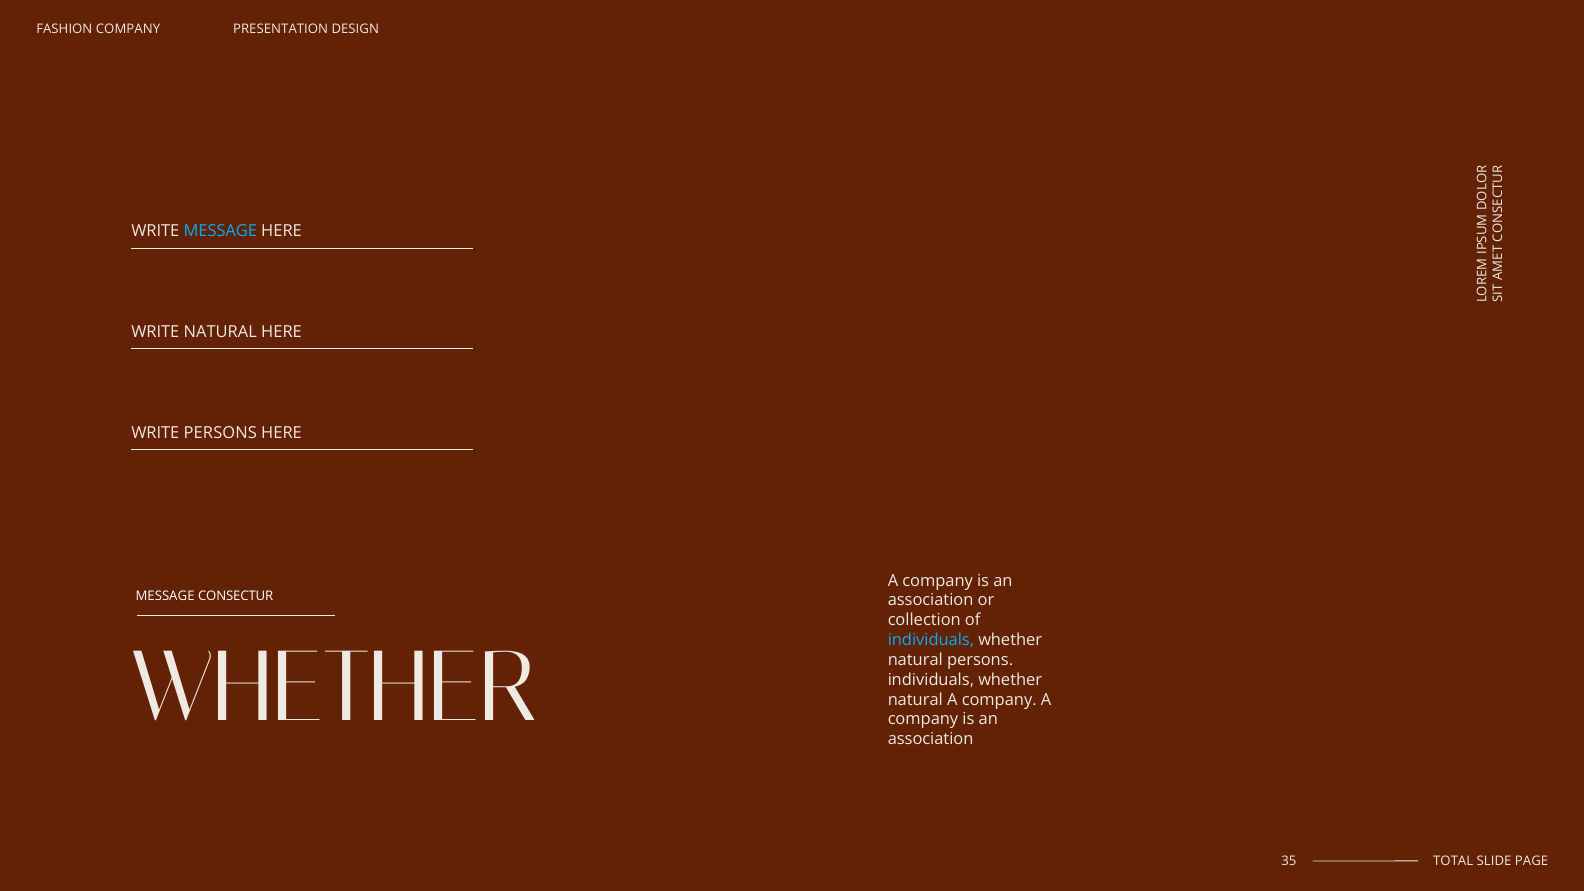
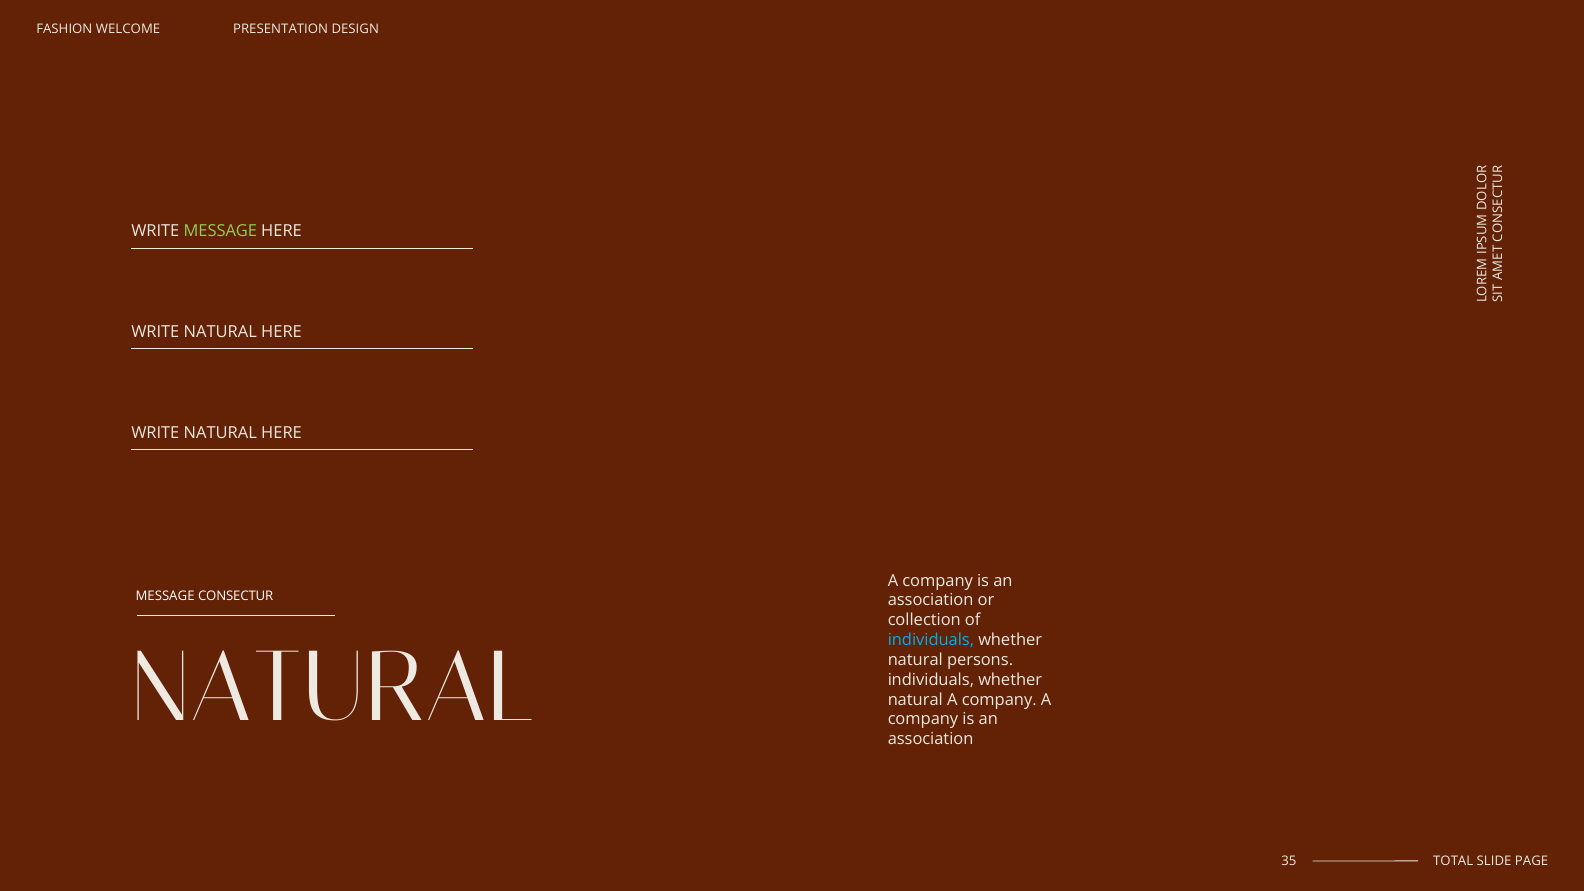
FASHION COMPANY: COMPANY -> WELCOME (128, 29)
MESSAGE colour: light blue -> light green (220, 232)
PERSONS: PERSONS -> NATURAL (220, 433)
WHETHER: WHETHER -> NATURAL (333, 688)
